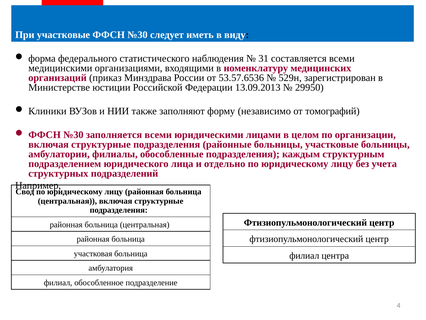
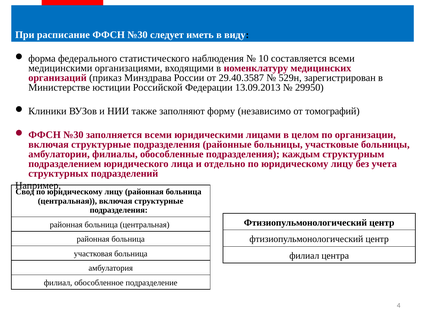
При участковые: участковые -> расписание (63, 35)
31: 31 -> 10 (263, 58)
53.57.6536: 53.57.6536 -> 29.40.3587 (241, 78)
